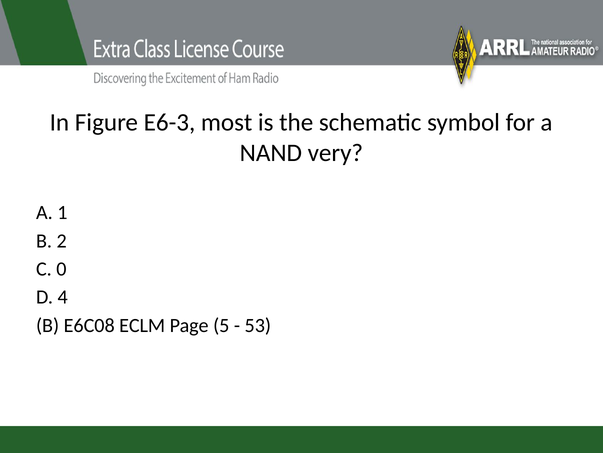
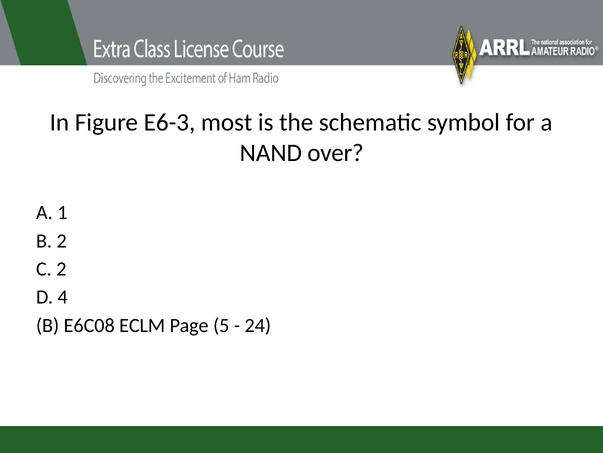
very: very -> over (336, 152)
C 0: 0 -> 2 (61, 269)
53: 53 -> 24 (258, 325)
